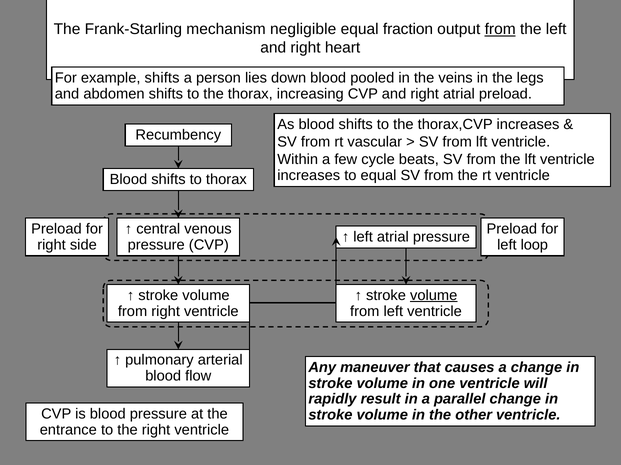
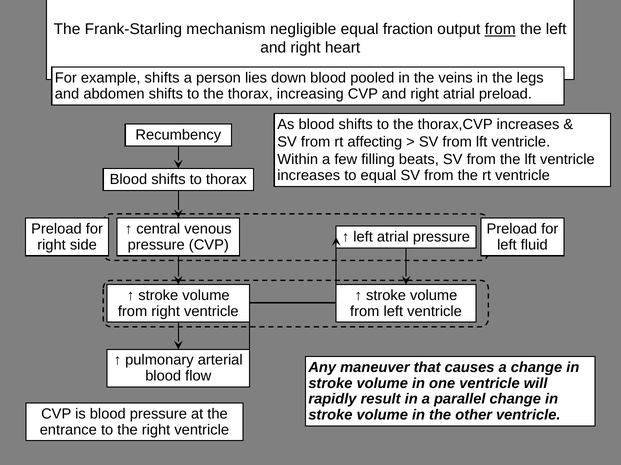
vascular: vascular -> affecting (375, 142)
cycle: cycle -> filling (378, 160)
loop: loop -> fluid (534, 245)
volume underline: present -> none (434, 296)
